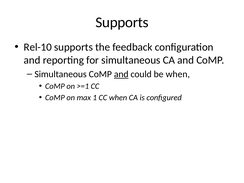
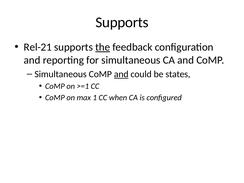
Rel-10: Rel-10 -> Rel-21 (38, 47)
the underline: none -> present (103, 47)
be when: when -> states (178, 74)
